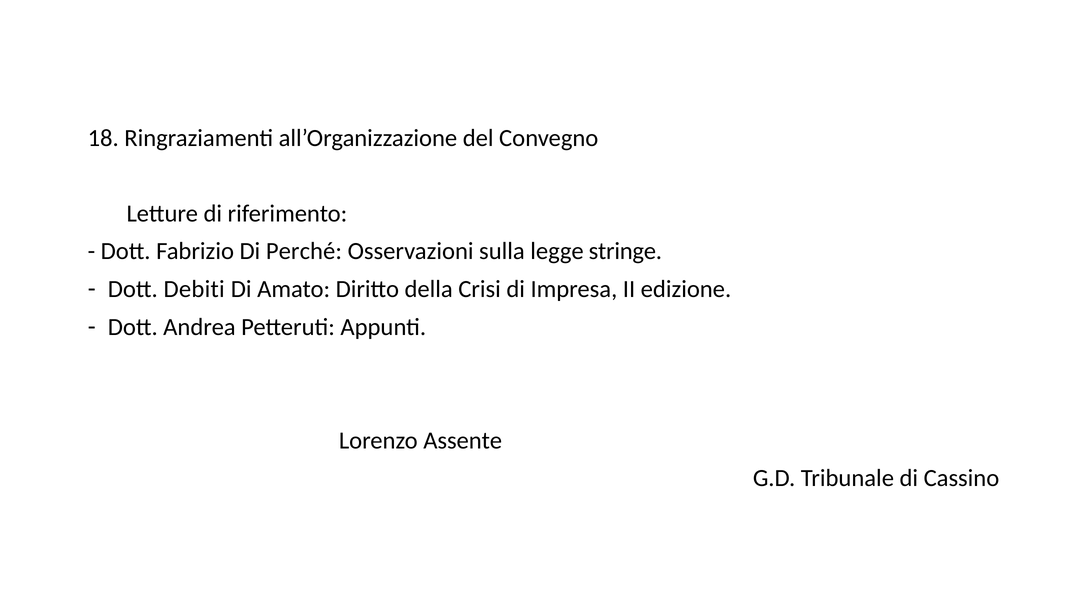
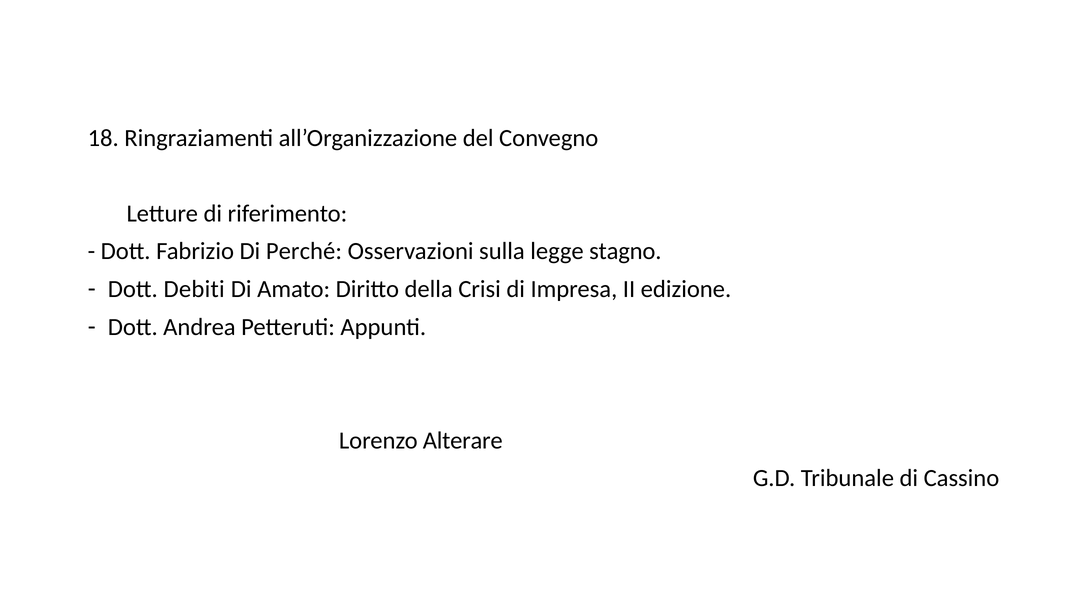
stringe: stringe -> stagno (625, 251)
Assente: Assente -> Alterare (463, 441)
